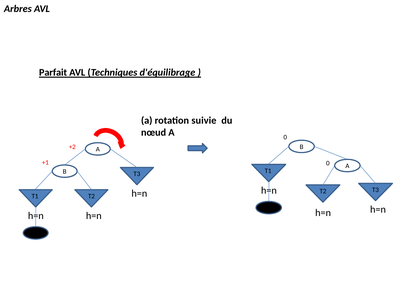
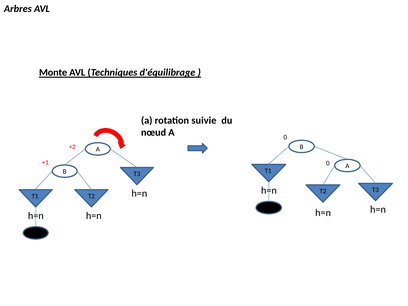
Parfait: Parfait -> Monte (53, 73)
